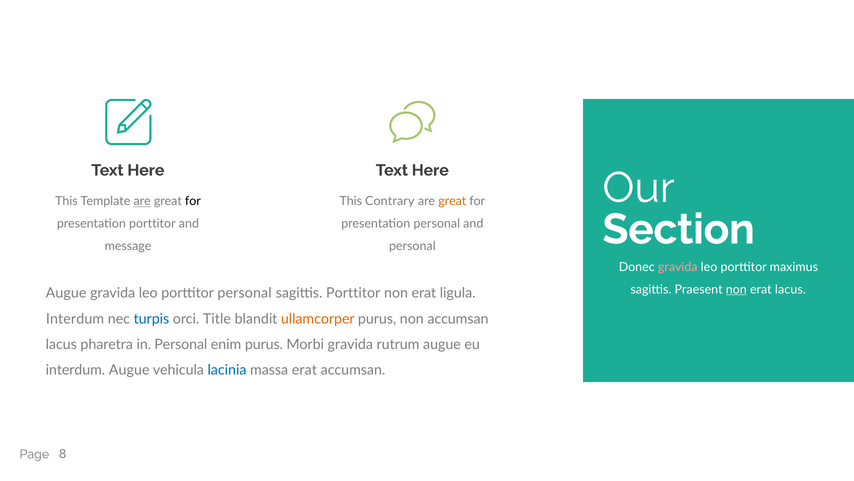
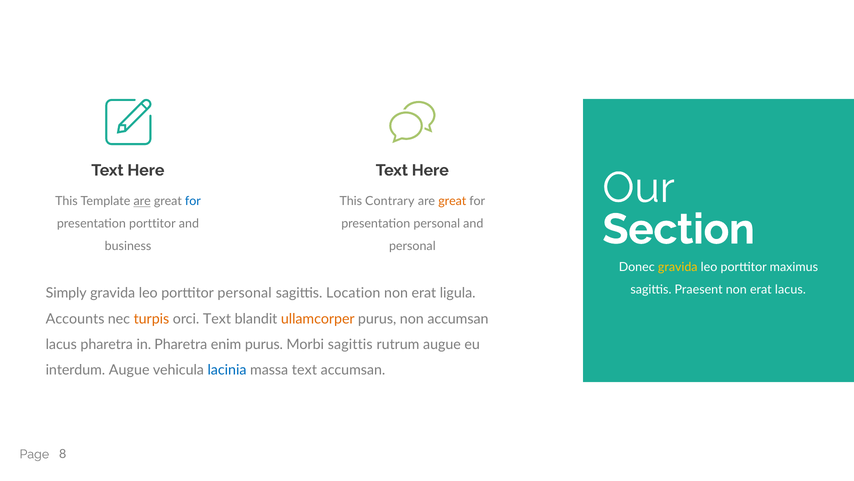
for colour: black -> blue (193, 201)
message: message -> business (128, 246)
gravida colour: pink -> yellow (678, 267)
non underline: present -> none (736, 289)
Augue: Augue -> Simply (66, 293)
sagittis Porttitor: Porttitor -> Location (353, 293)
Interdum: Interdum -> Accounts (75, 318)
turpis colour: blue -> orange (151, 318)
orci Title: Title -> Text (217, 318)
in Personal: Personal -> Pharetra (181, 344)
Morbi gravida: gravida -> sagittis (350, 344)
massa erat: erat -> text (304, 370)
